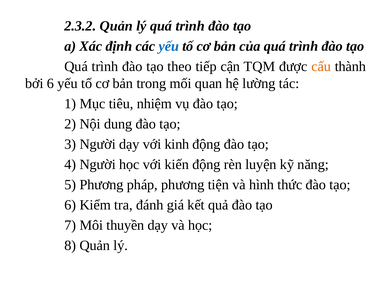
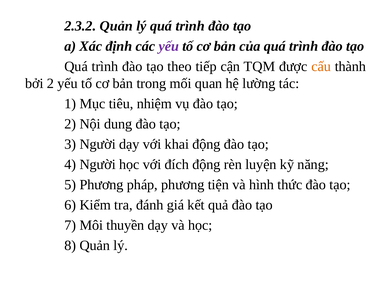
yếu colour: blue -> purple (169, 46)
bởi 6: 6 -> 2 (50, 83)
kinh: kinh -> khai (177, 144)
kiến: kiến -> đích (177, 164)
